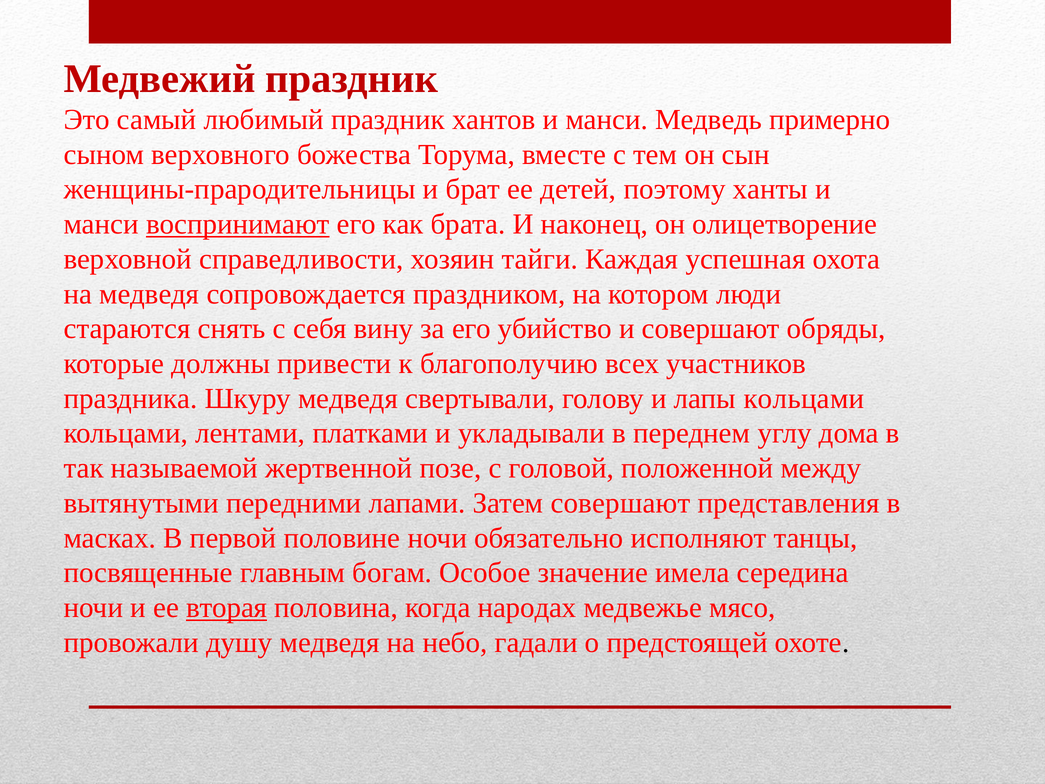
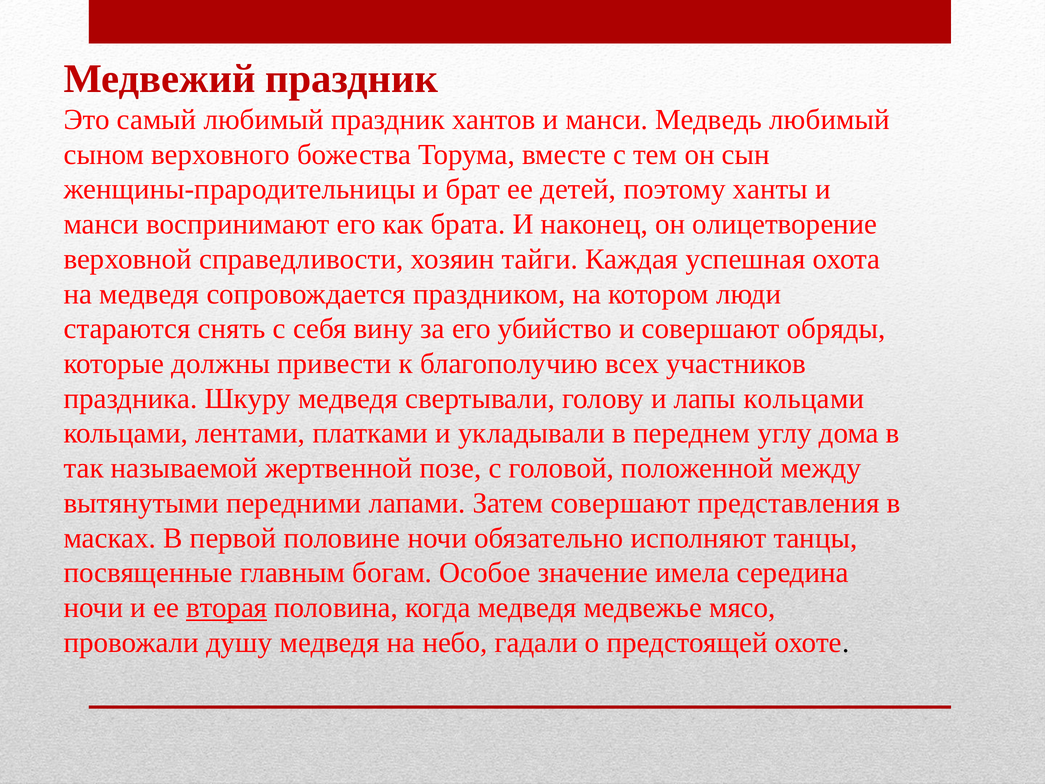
Медведь примерно: примерно -> любимый (830, 120)
воспринимают underline: present -> none (238, 224)
когда народах: народах -> медведя (527, 607)
